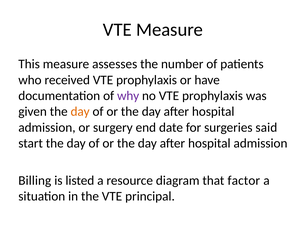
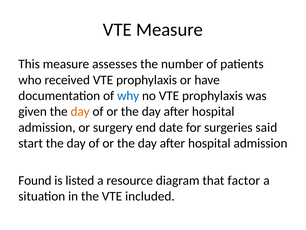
why colour: purple -> blue (128, 96)
Billing: Billing -> Found (35, 180)
principal: principal -> included (150, 196)
